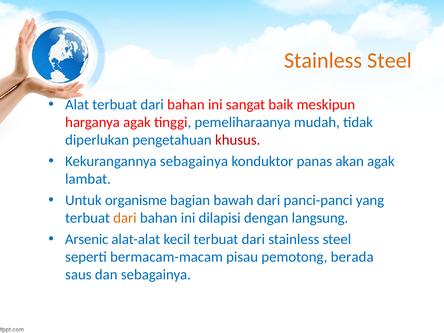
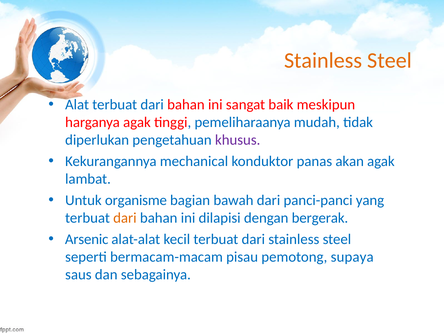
khusus colour: red -> purple (238, 140)
Kekurangannya sebagainya: sebagainya -> mechanical (194, 161)
langsung: langsung -> bergerak (320, 218)
berada: berada -> supaya (352, 257)
